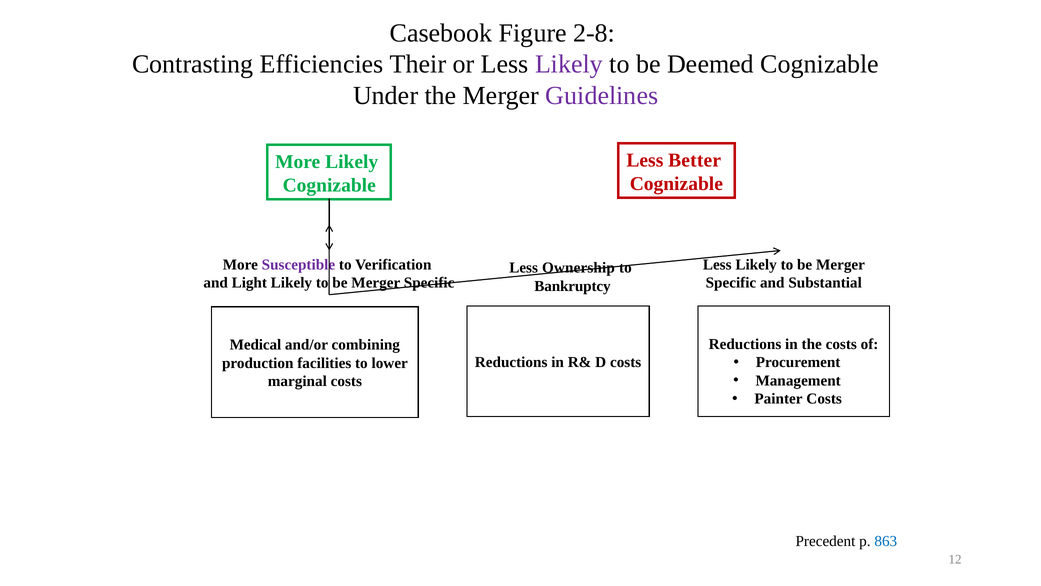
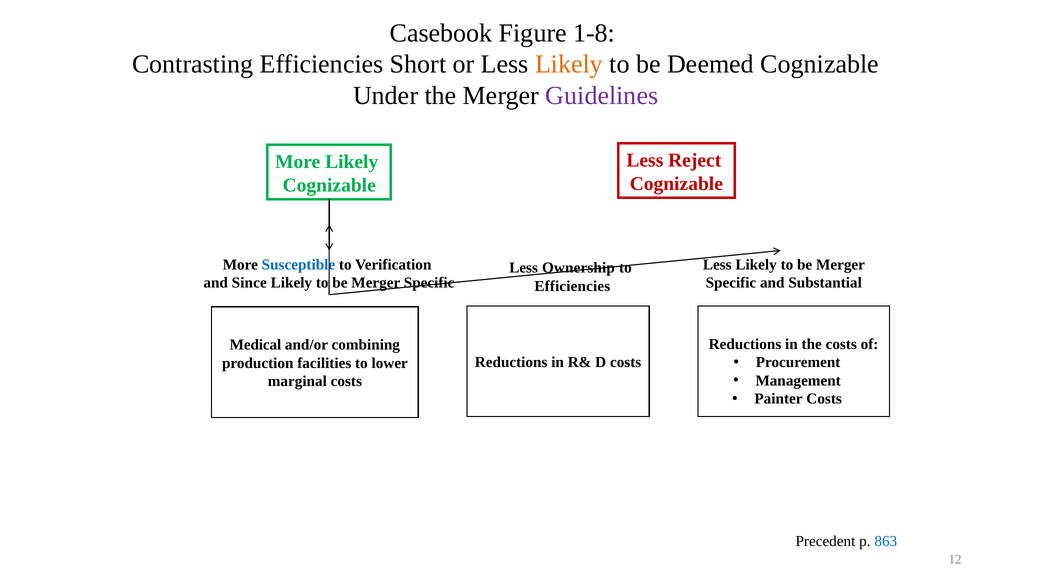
2-8: 2-8 -> 1-8 (594, 33)
Their: Their -> Short (418, 64)
Likely colour: purple -> orange (569, 64)
Better: Better -> Reject (695, 160)
Susceptible colour: purple -> blue (298, 264)
Light: Light -> Since (249, 283)
Bankruptcy: Bankruptcy -> Efficiencies (572, 286)
